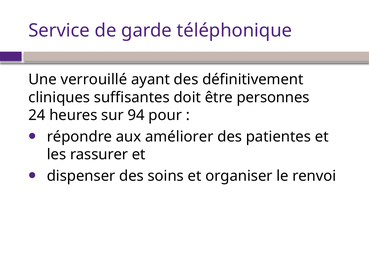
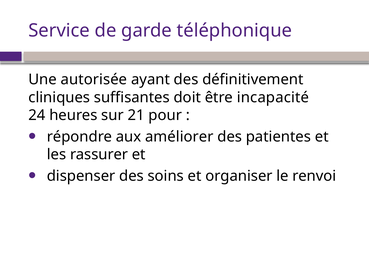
verrouillé: verrouillé -> autorisée (94, 79)
personnes: personnes -> incapacité (273, 97)
94: 94 -> 21 (136, 115)
